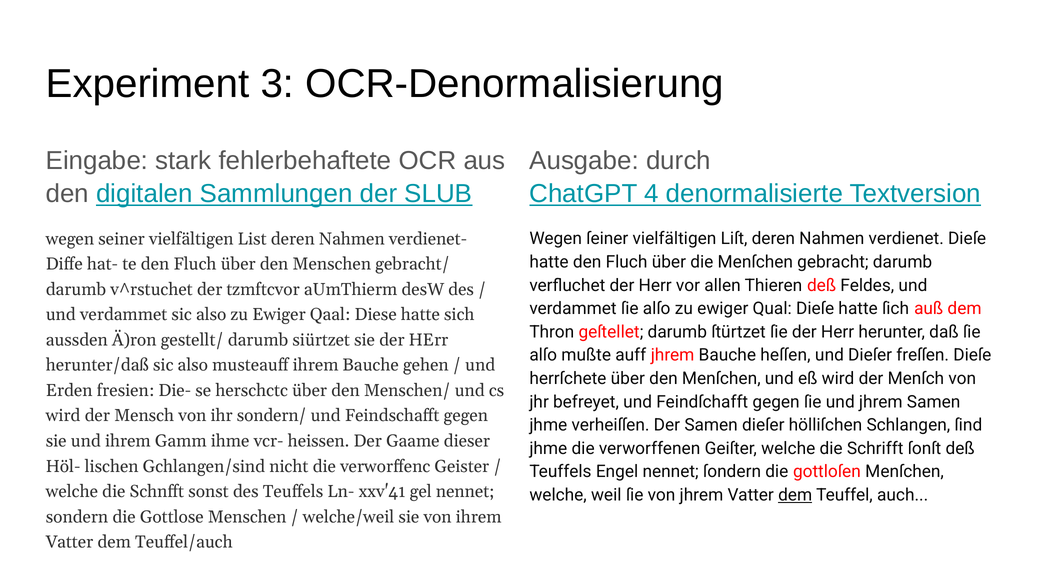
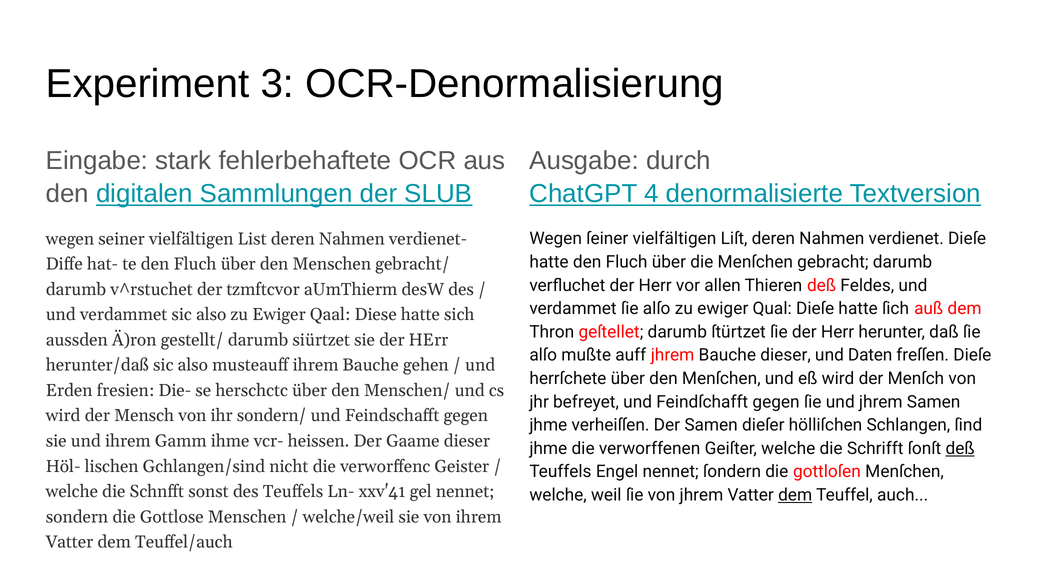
Bauche heſſen: heſſen -> dieser (786, 355)
und Dieſer: Dieſer -> Daten (870, 355)
deß underline: none -> present (960, 448)
